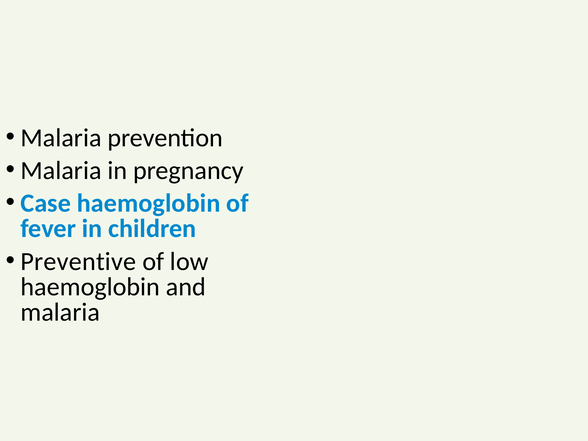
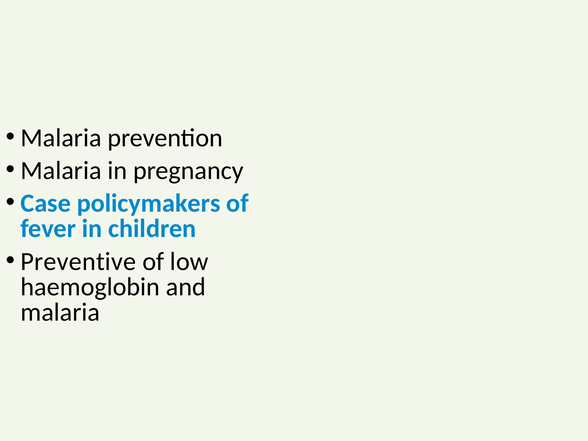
Case haemoglobin: haemoglobin -> policymakers (149, 203)
